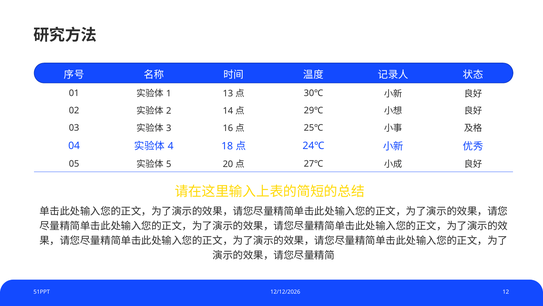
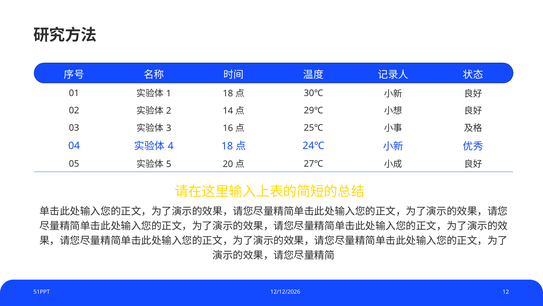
13: 13 -> 18 (228, 93)
